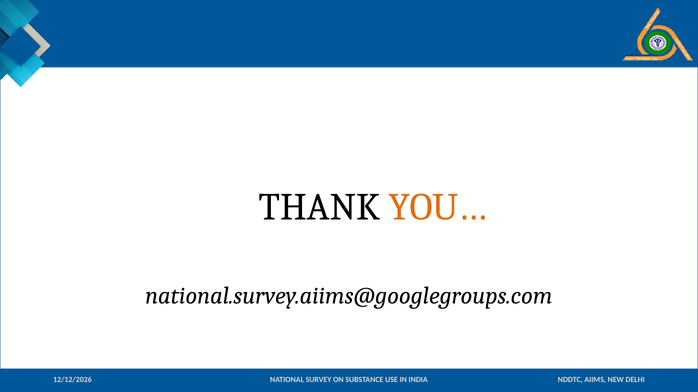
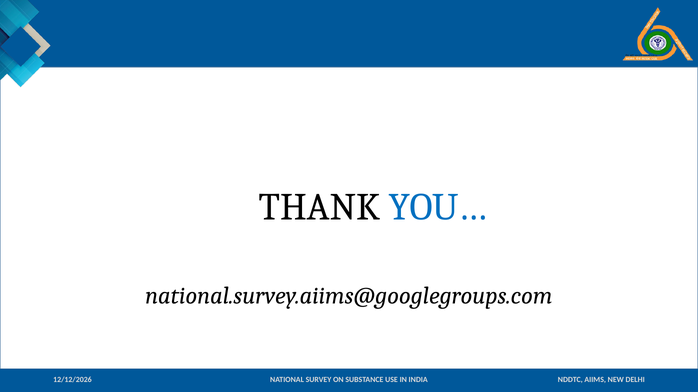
YOU… colour: orange -> blue (438, 208)
